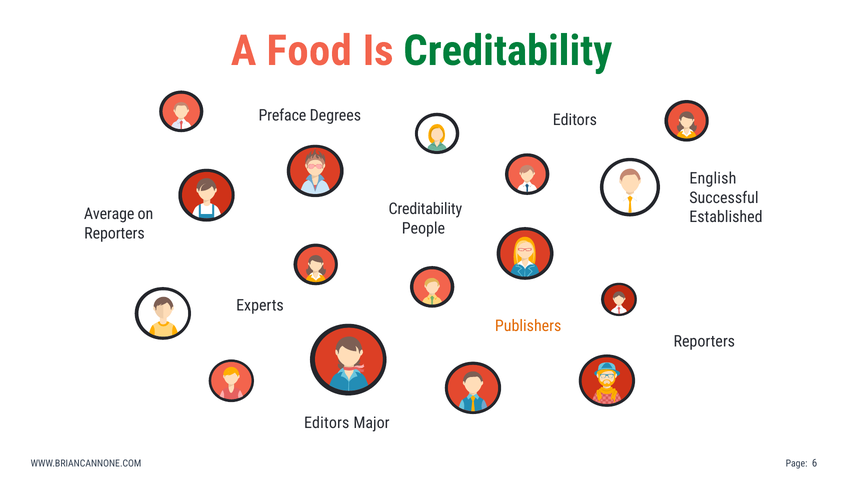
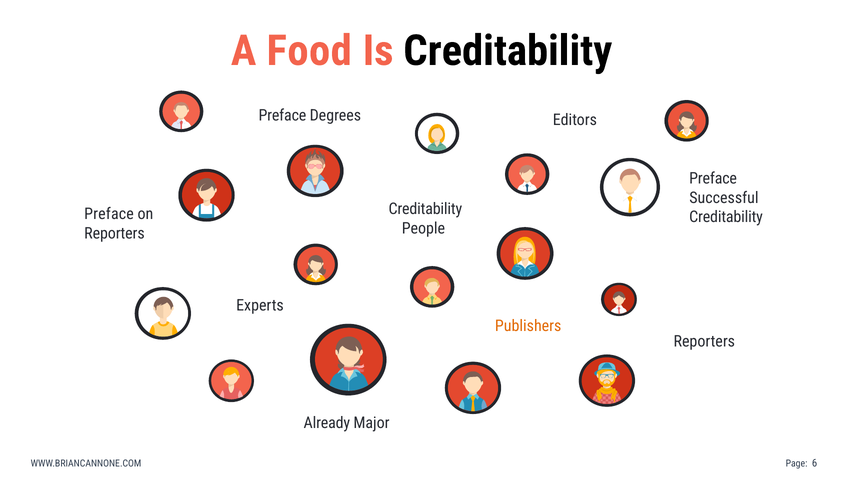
Creditability colour: green -> black (508, 51)
English: English -> Preface (713, 179)
Average: Average -> Preface (109, 214)
Established: Established -> Creditability (726, 217)
Editors: Editors -> Already (327, 423)
